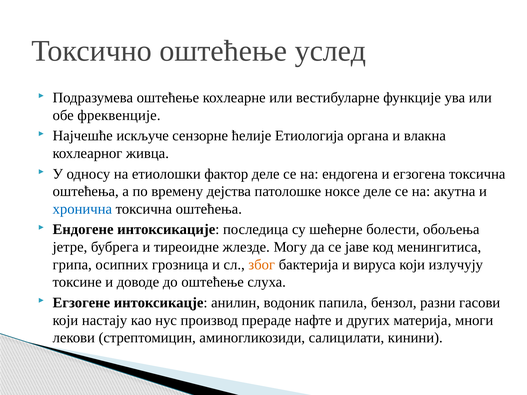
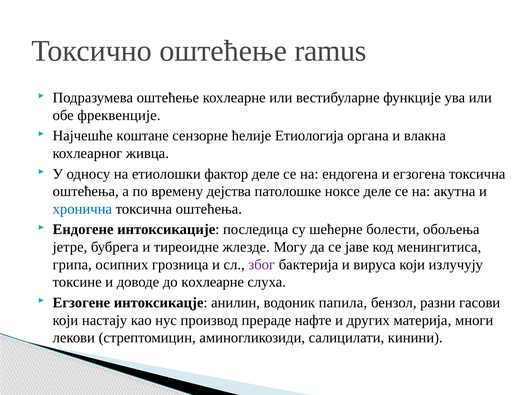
услед: услед -> ramus (331, 51)
искључе: искључе -> коштане (143, 136)
због colour: orange -> purple (262, 265)
до оштећење: оштећење -> кохлеарне (213, 282)
